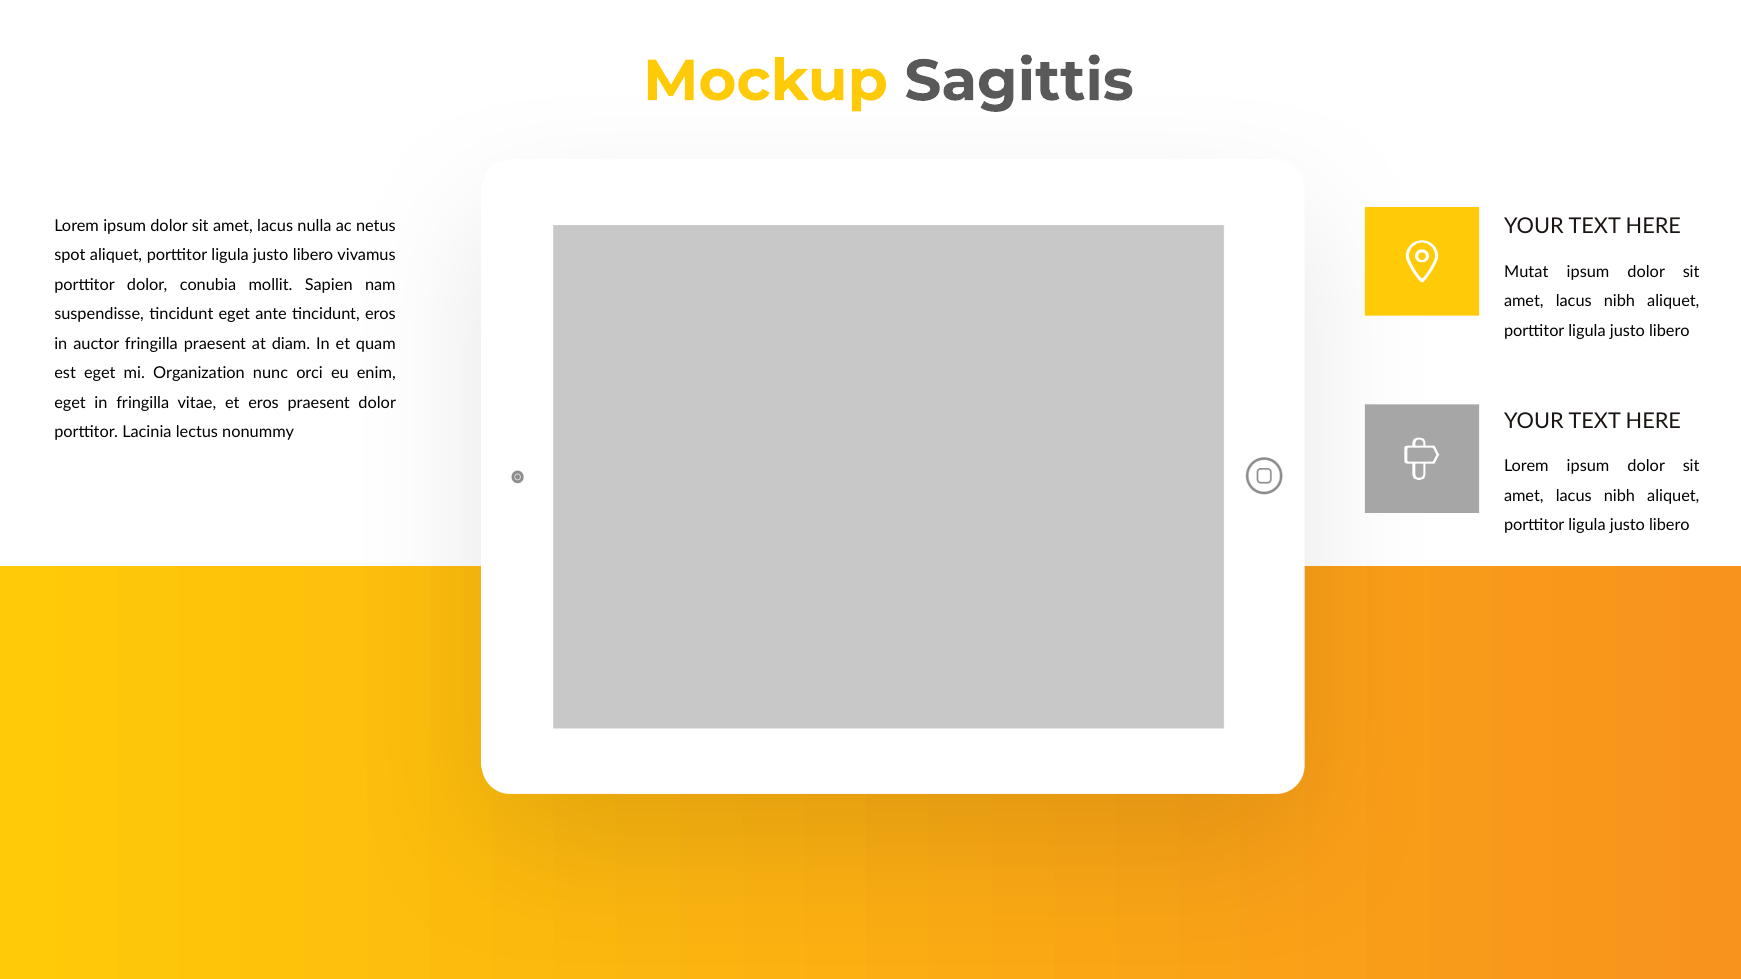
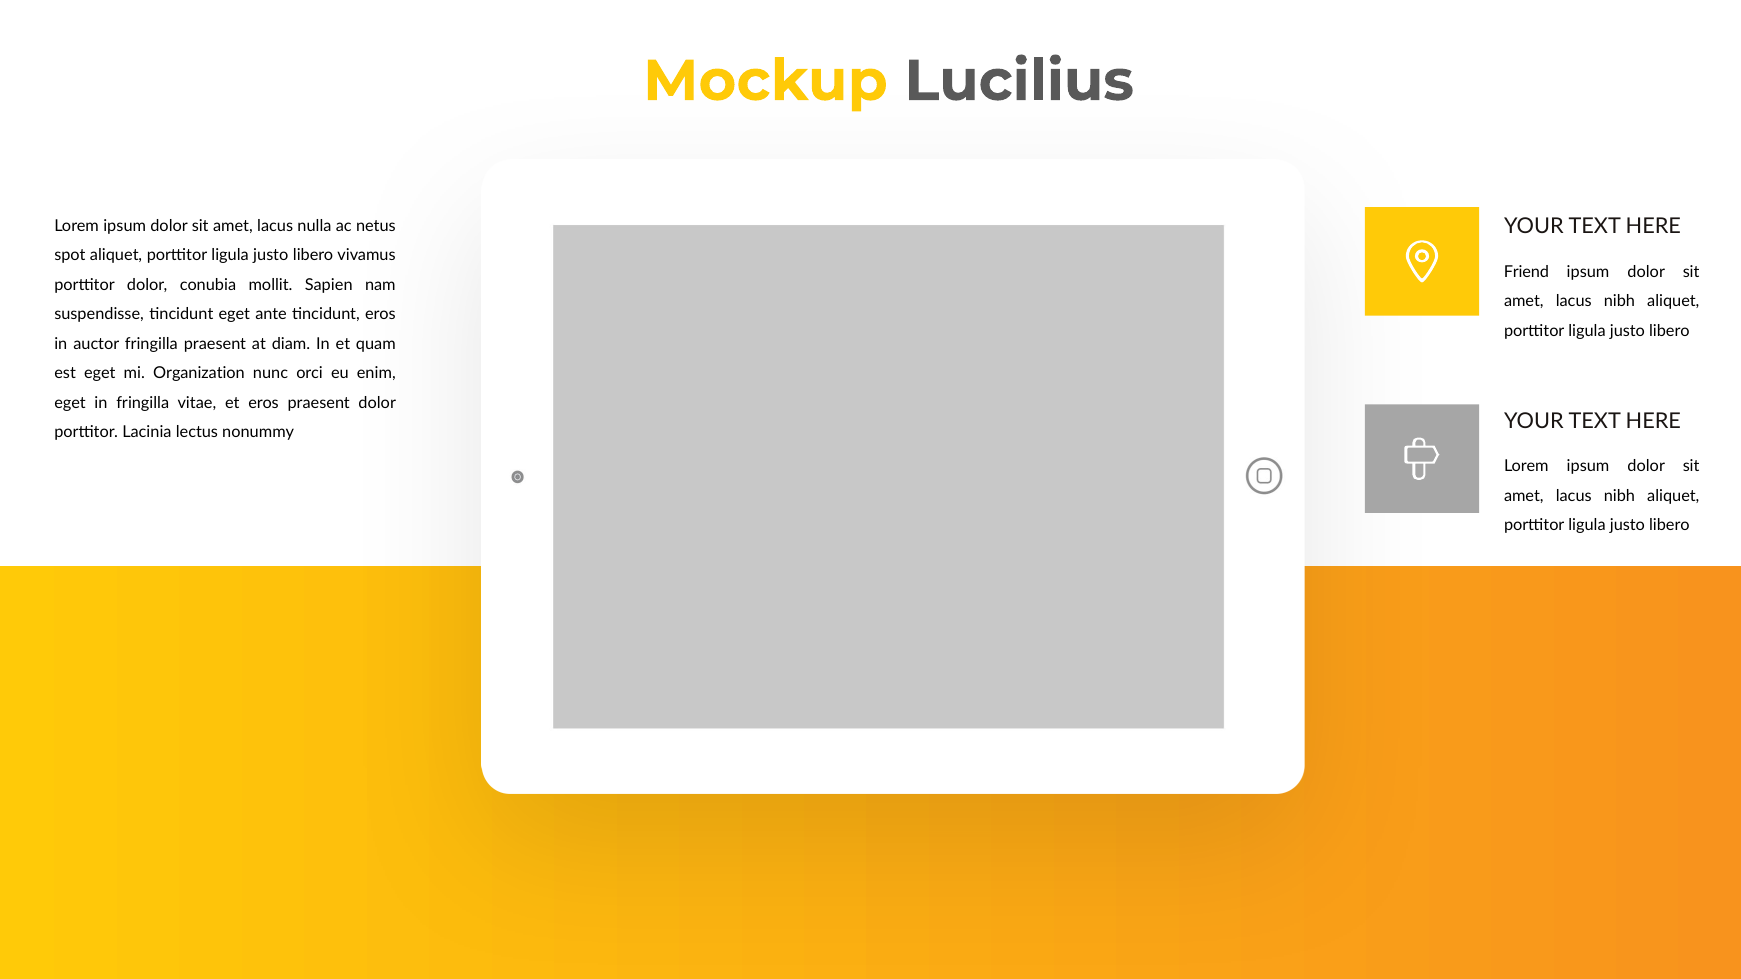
Sagittis: Sagittis -> Lucilius (1019, 81)
Mutat: Mutat -> Friend (1526, 272)
